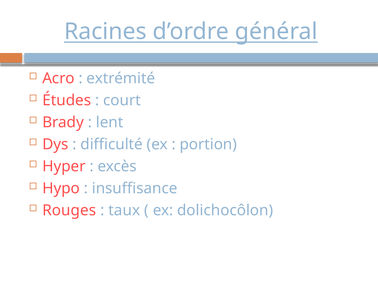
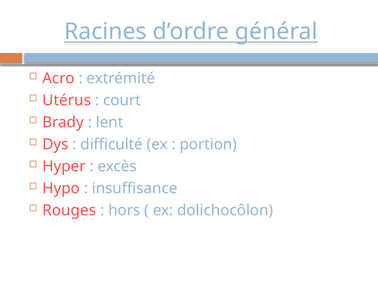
Études: Études -> Utérus (67, 100)
taux: taux -> hors (124, 210)
